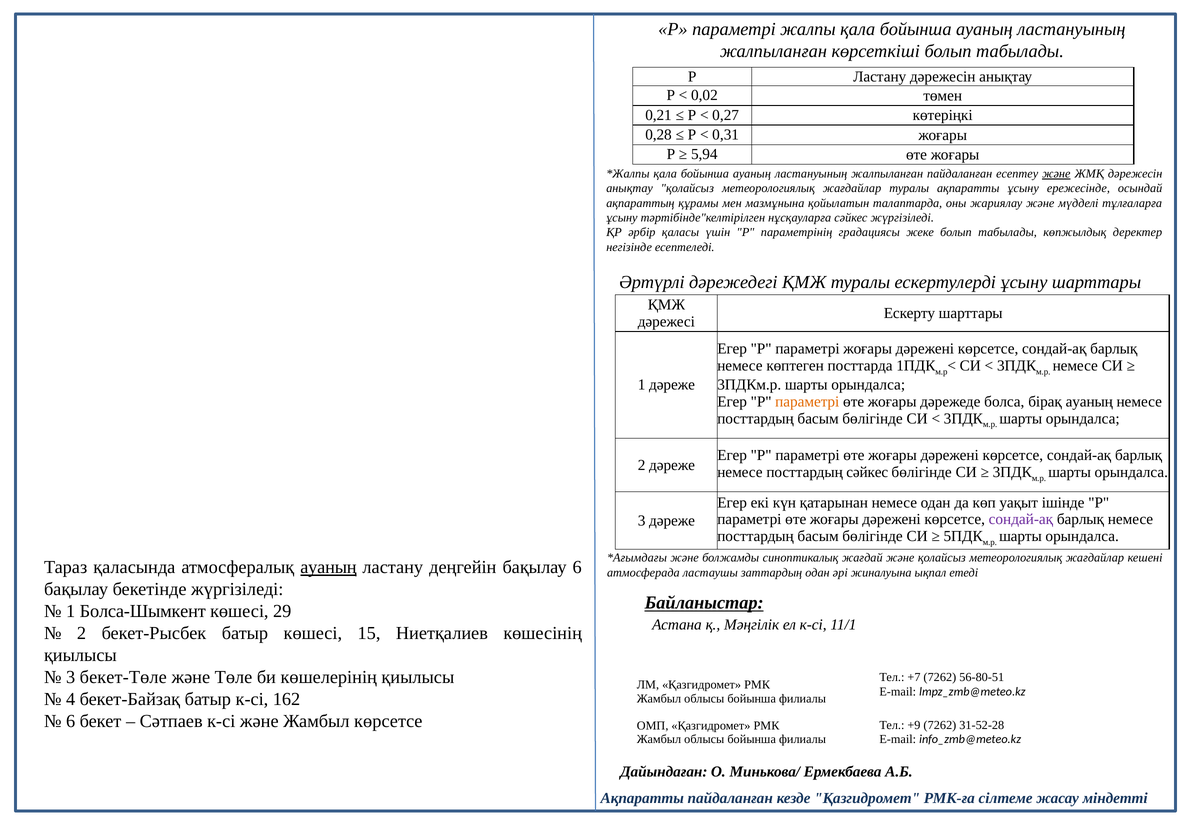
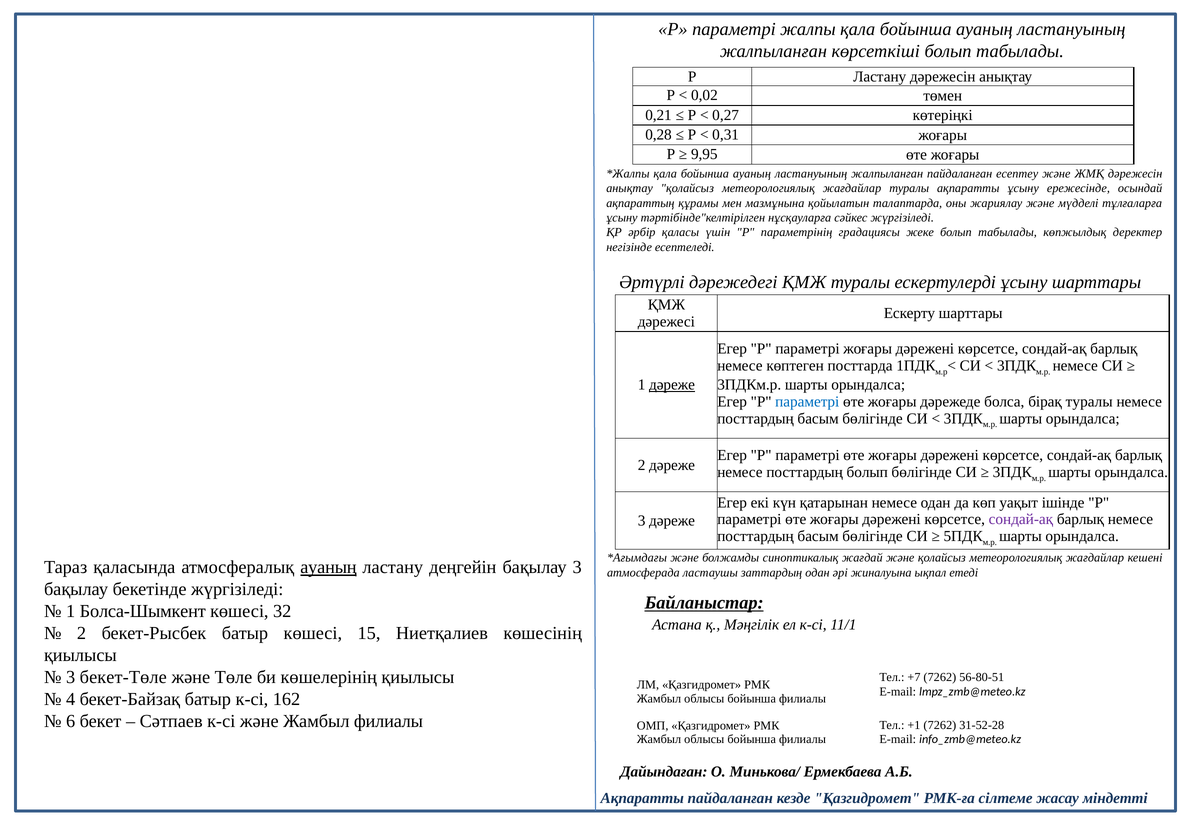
5,94: 5,94 -> 9,95 (704, 154)
және underline: present -> none (1056, 174)
дәреже underline: none -> present (672, 385)
параметрі colour: orange -> blue (807, 402)
бірақ ауаның: ауаның -> туралы (1089, 402)
посттардың сәйкес: сәйкес -> болып (867, 472)
бақылау 6: 6 -> 3 (577, 567)
29: 29 -> 32 (282, 611)
Жамбыл көрсетсе: көрсетсе -> филиалы (388, 721)
+9: +9 -> +1 (914, 725)
